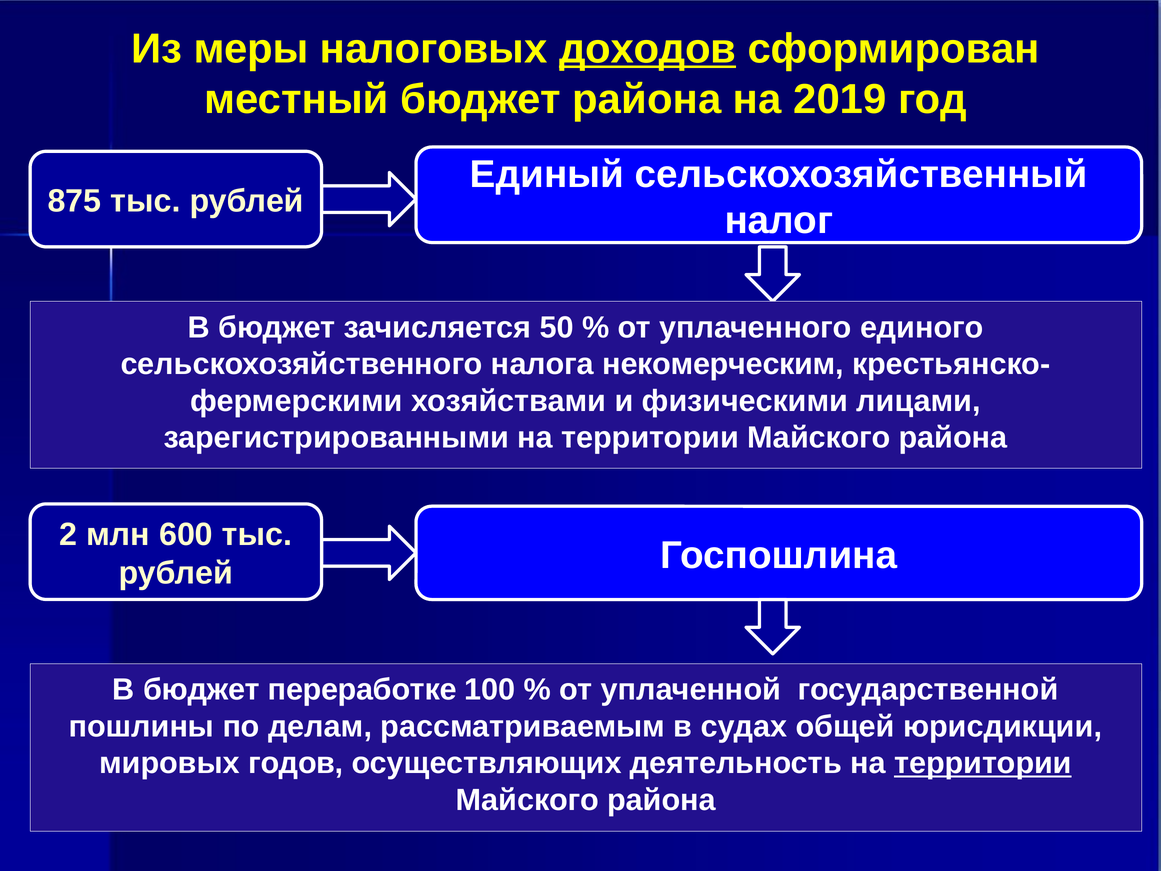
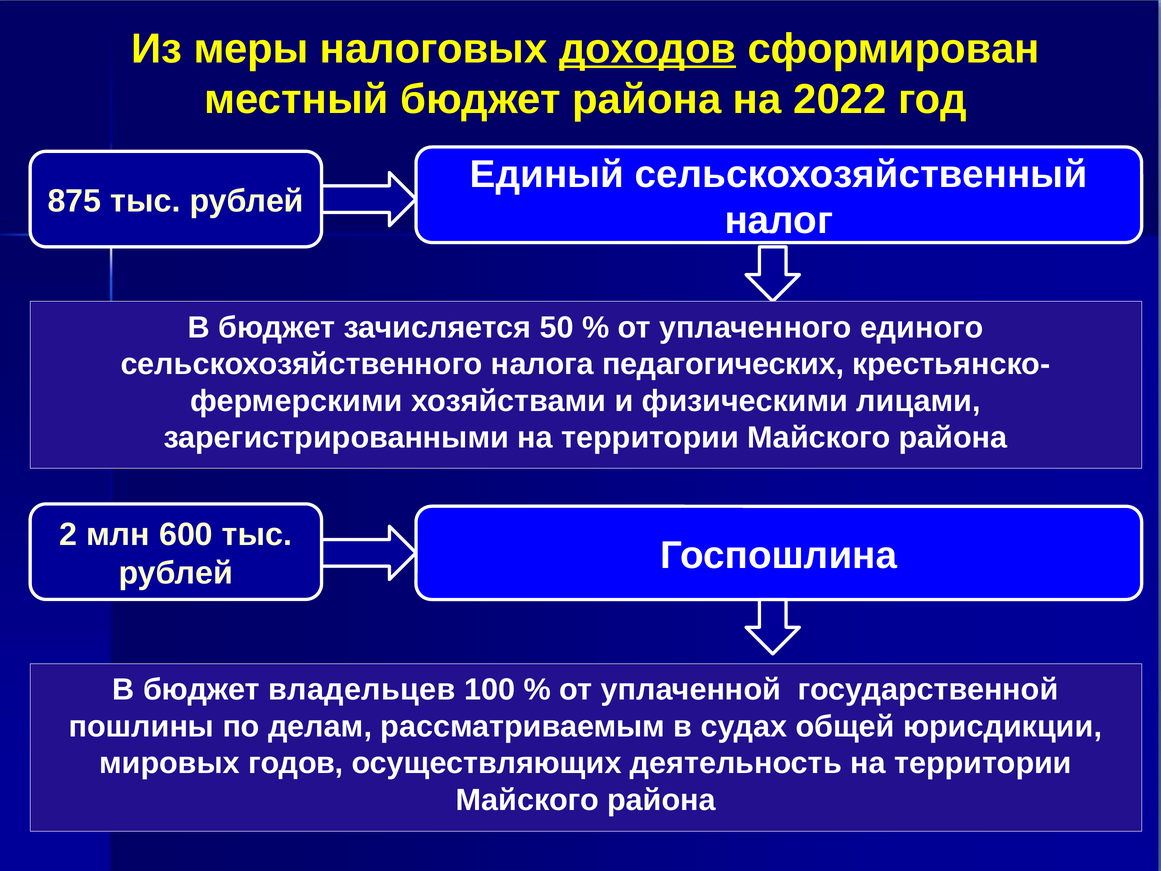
2019: 2019 -> 2022 (840, 99)
некомерческим: некомерческим -> педагогических (723, 364)
переработке: переработке -> владельцев (362, 690)
территории underline: present -> none (983, 763)
